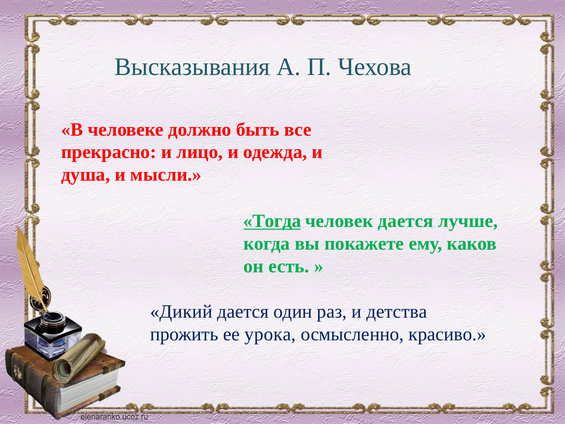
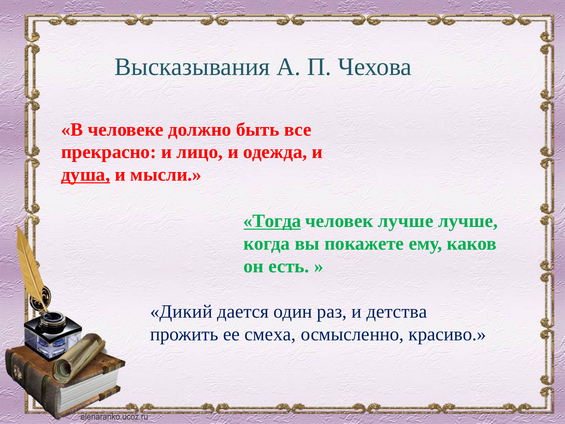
душа underline: none -> present (86, 175)
человек дается: дается -> лучше (406, 221)
урока: урока -> смеха (270, 334)
